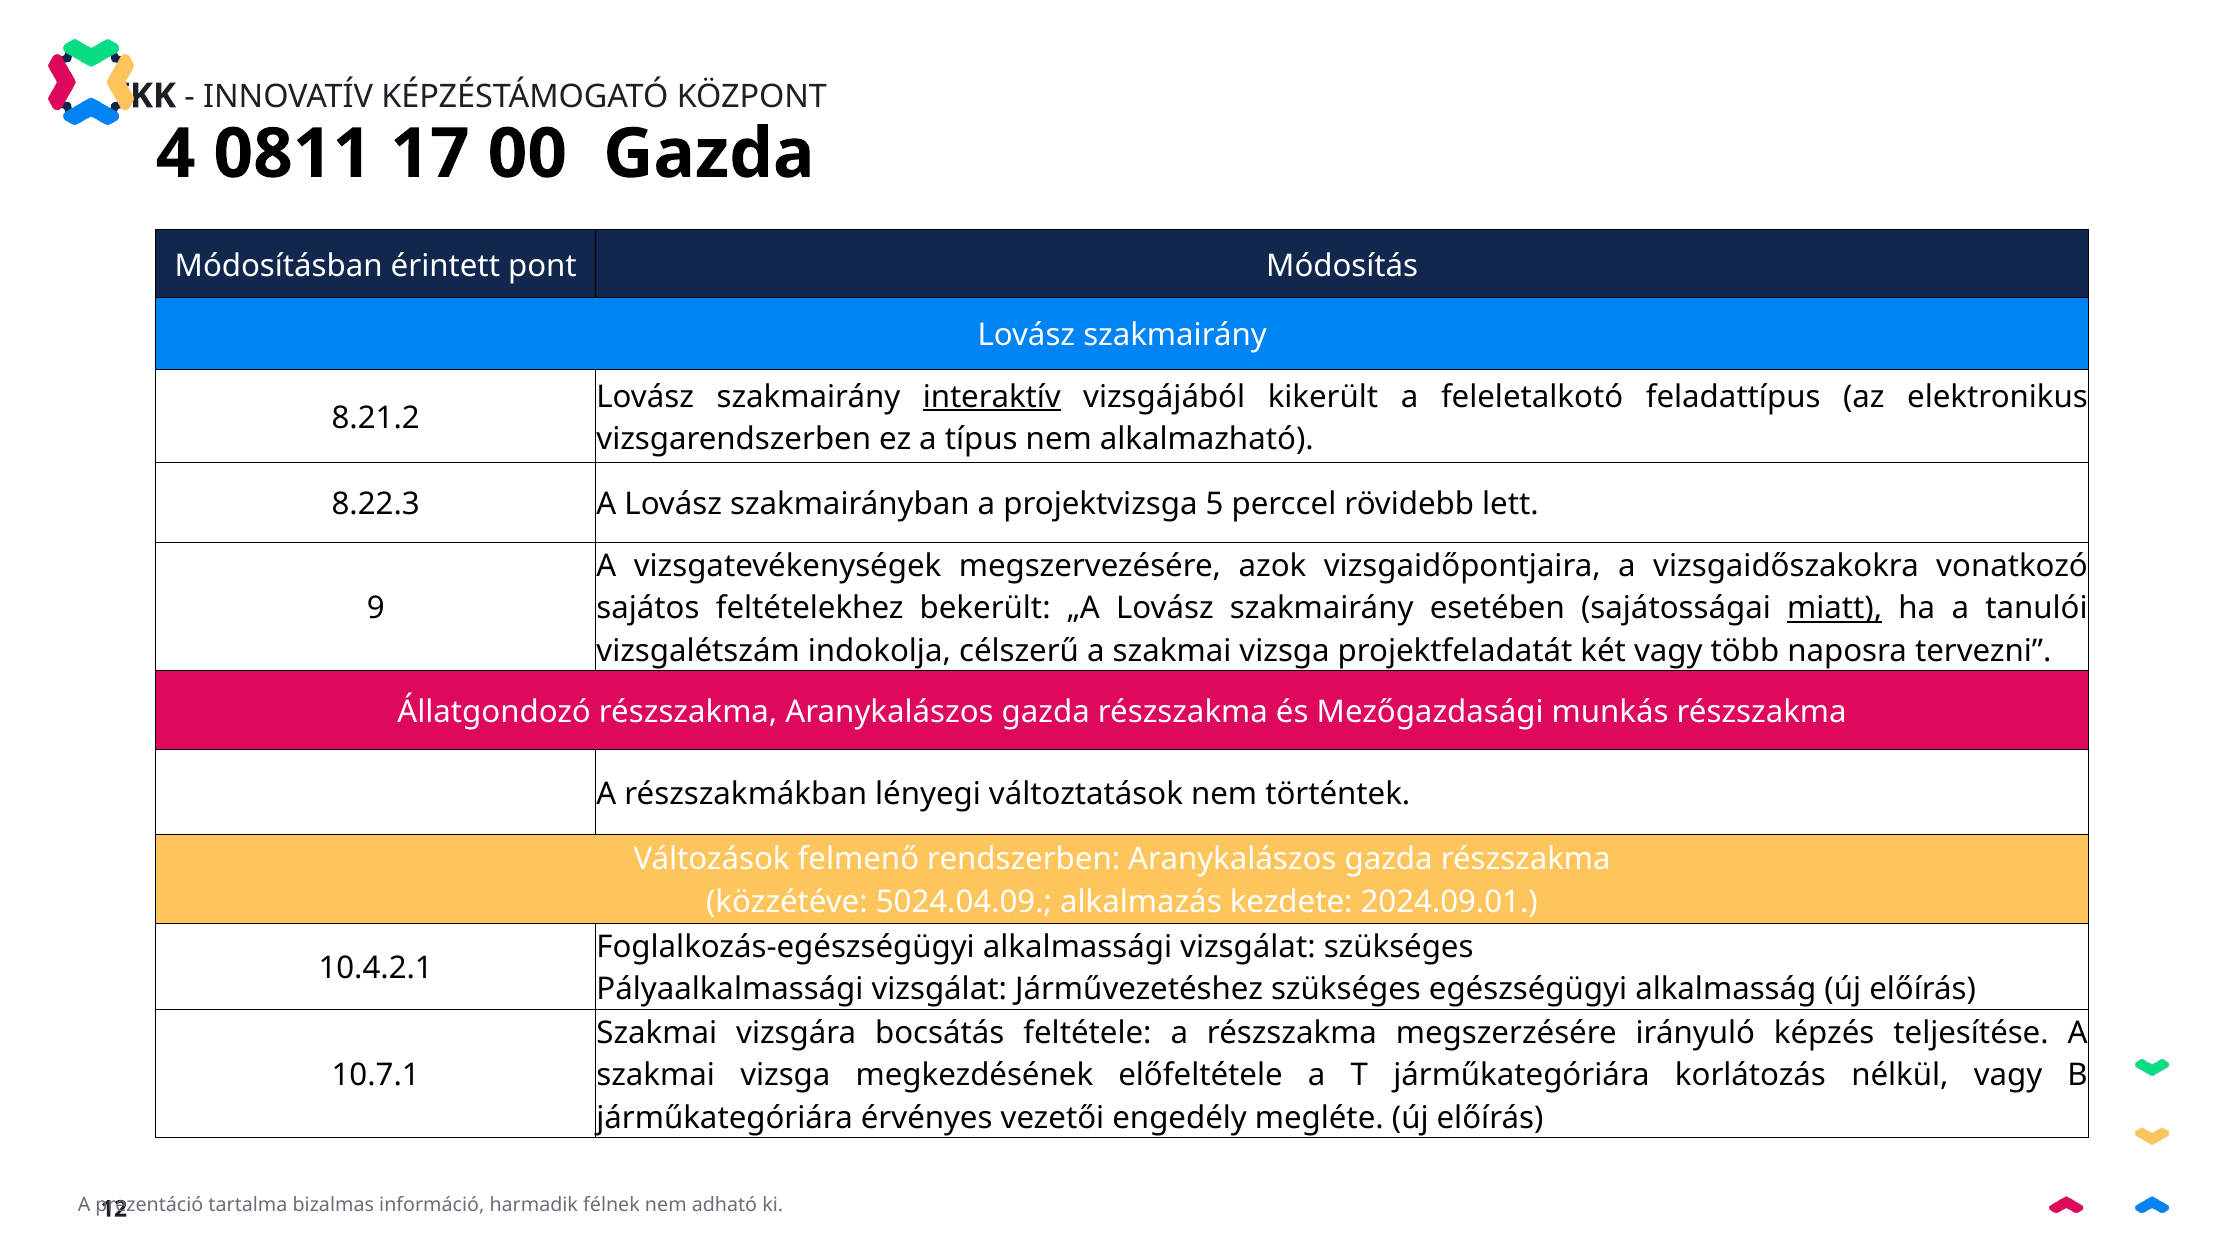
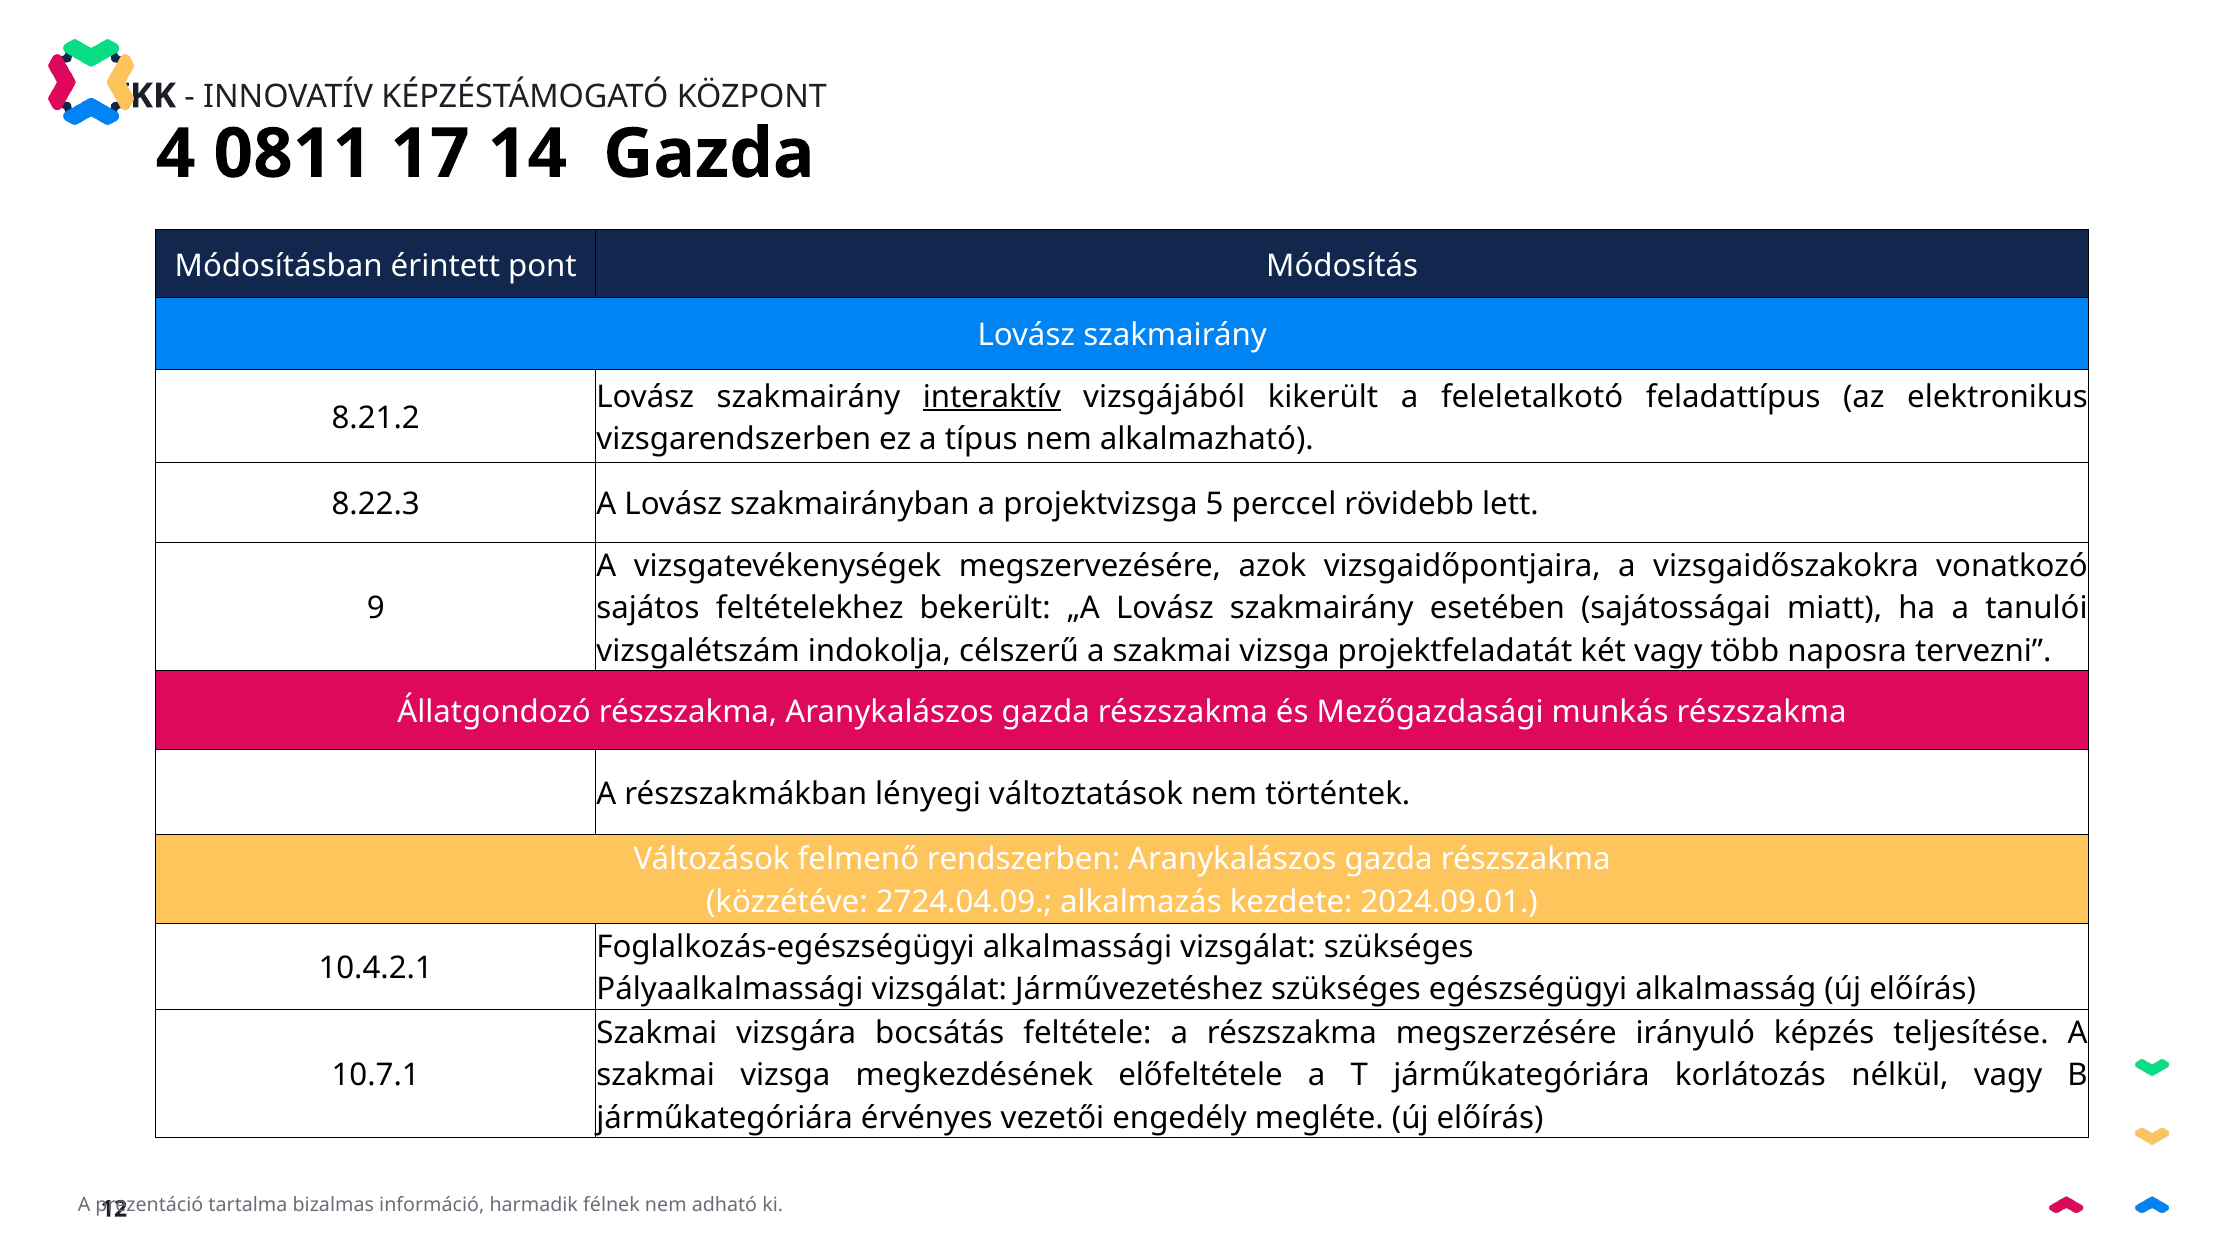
00: 00 -> 14 (527, 154)
miatt underline: present -> none (1835, 608)
5024.04.09: 5024.04.09 -> 2724.04.09 (964, 902)
